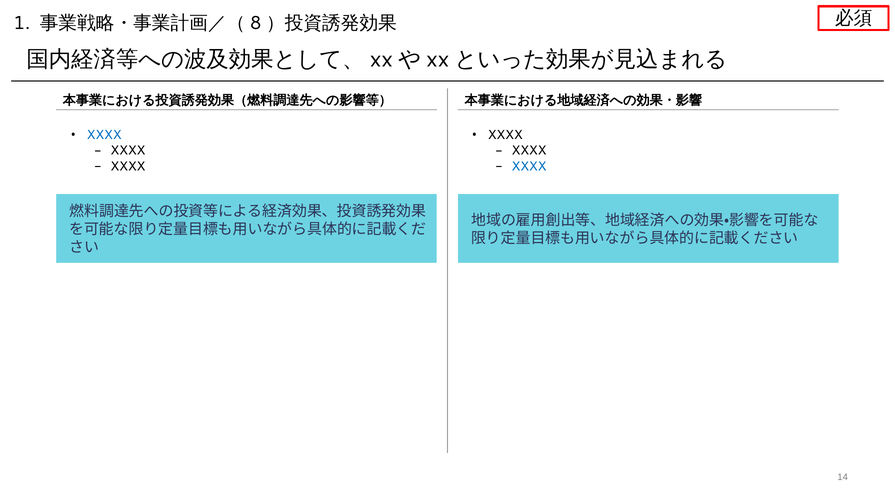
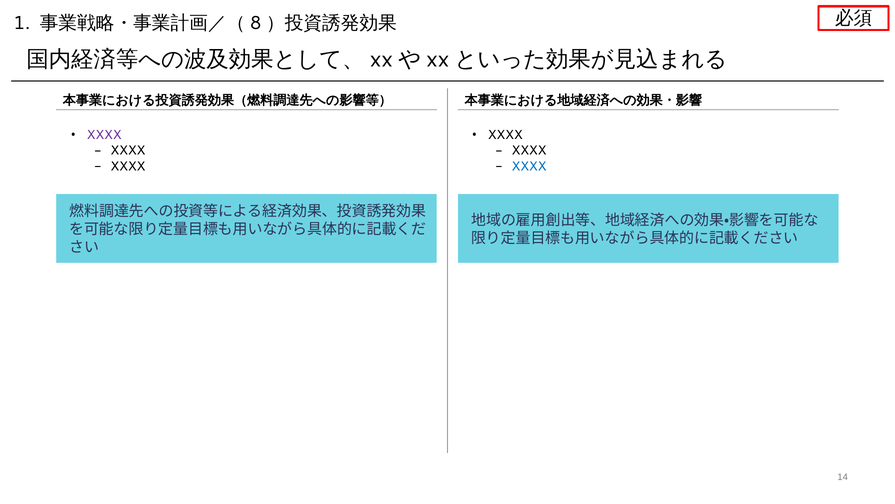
XXXX colour: blue -> purple (104, 135)
